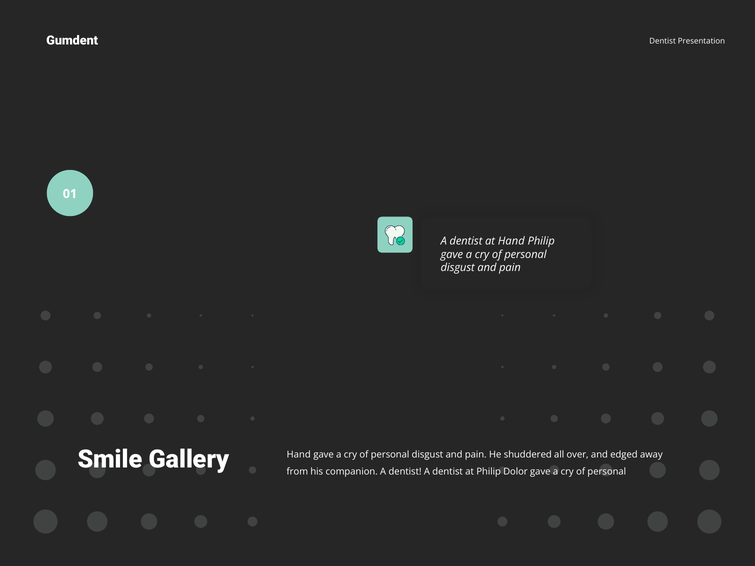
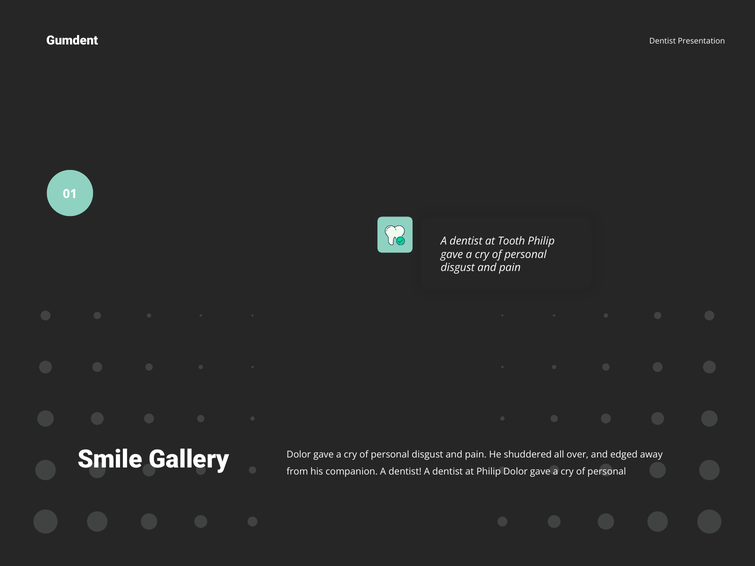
at Hand: Hand -> Tooth (511, 241)
Gallery Hand: Hand -> Dolor (299, 455)
